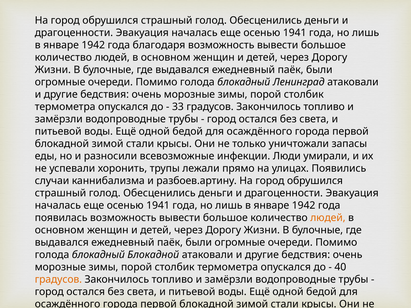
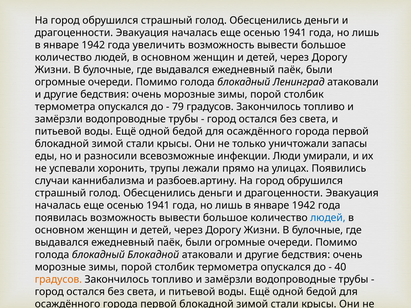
благодаря: благодаря -> увеличить (159, 45)
33: 33 -> 79 (178, 107)
людей colour: orange -> blue (328, 218)
